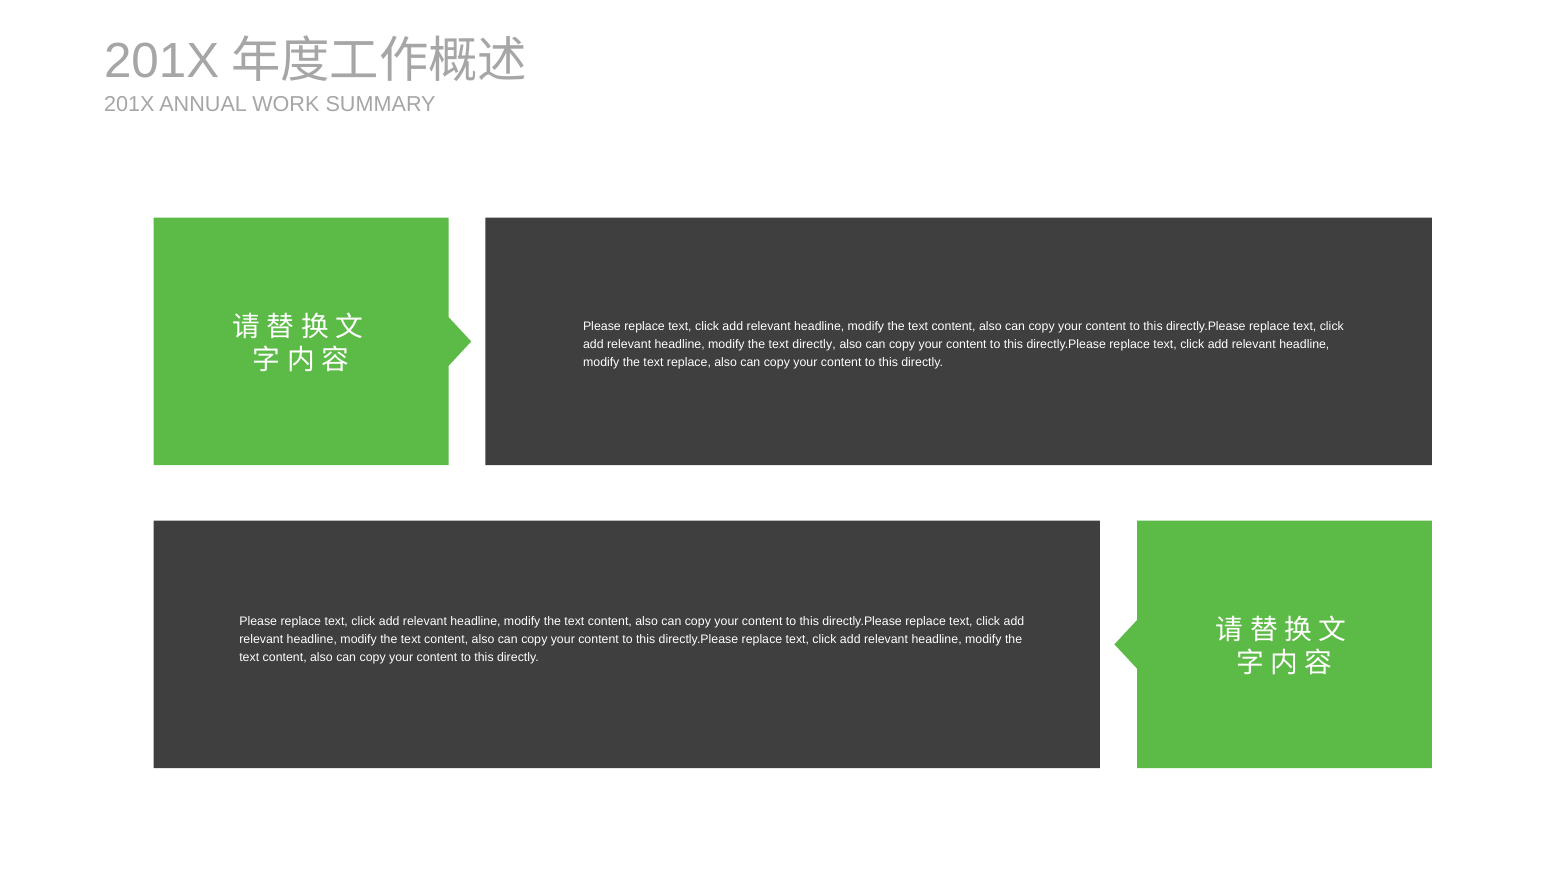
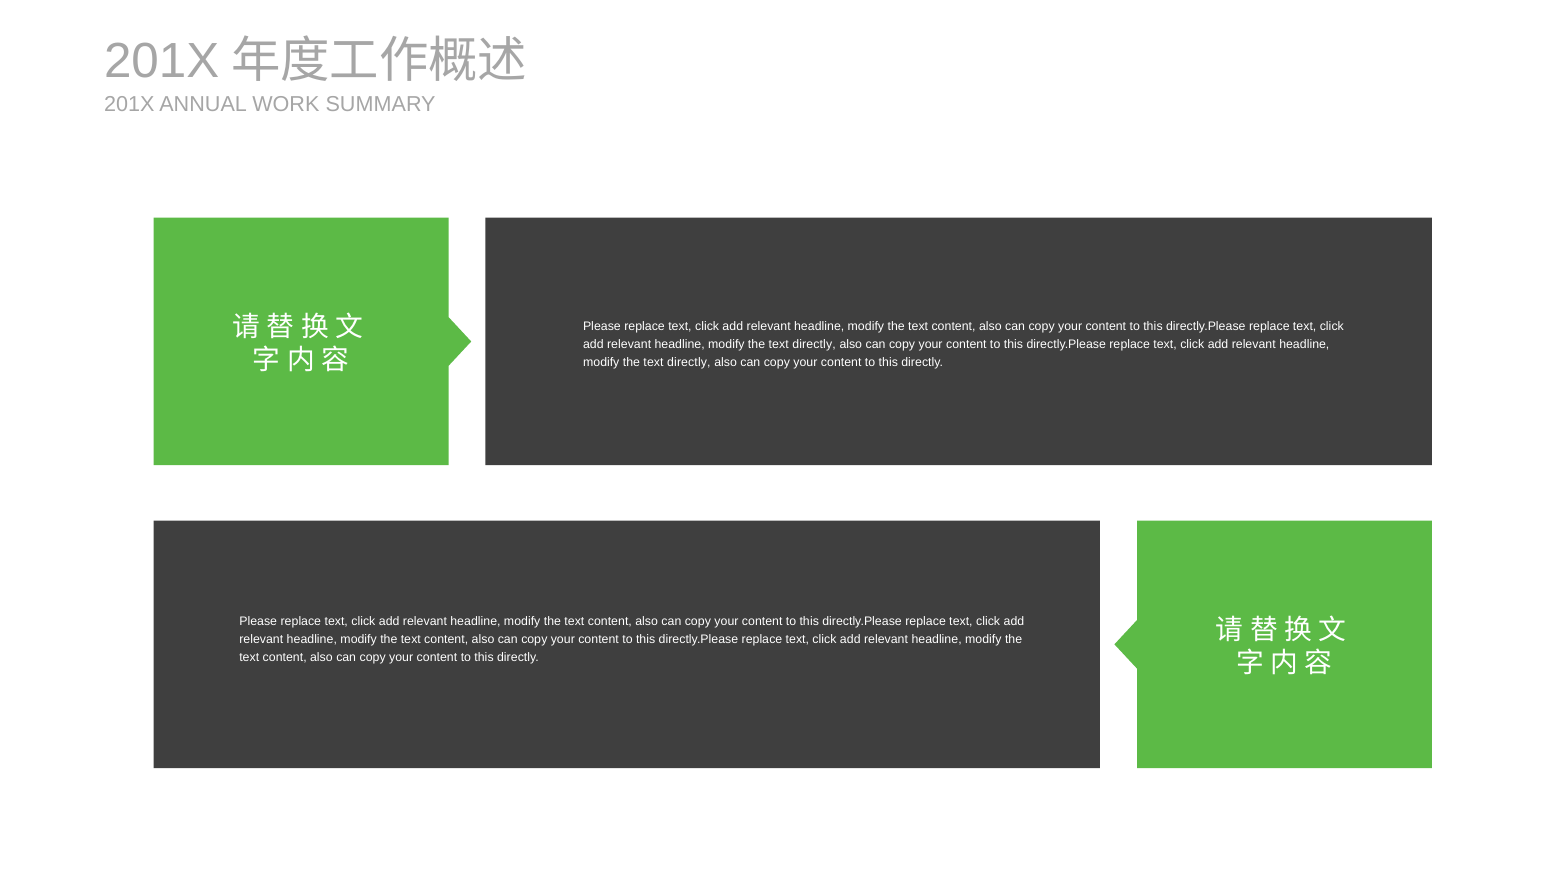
replace: replace -> directly (689, 362)
